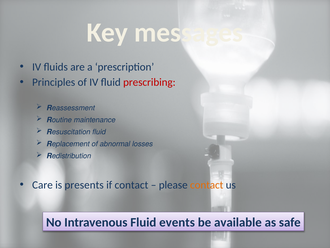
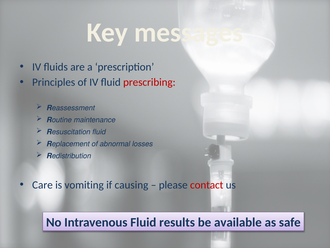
presents: presents -> vomiting (84, 185)
if contact: contact -> causing (131, 185)
contact colour: orange -> red (207, 185)
events: events -> results (177, 222)
